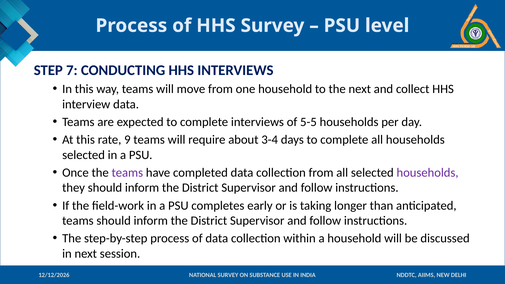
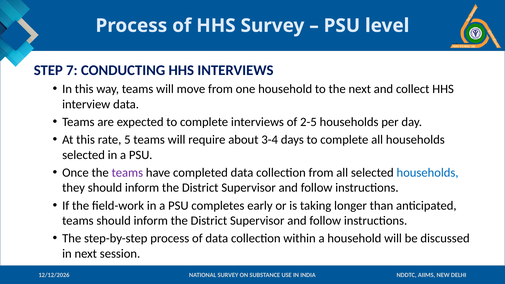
5-5: 5-5 -> 2-5 (308, 122)
9: 9 -> 5 (127, 140)
households colour: purple -> blue (428, 173)
